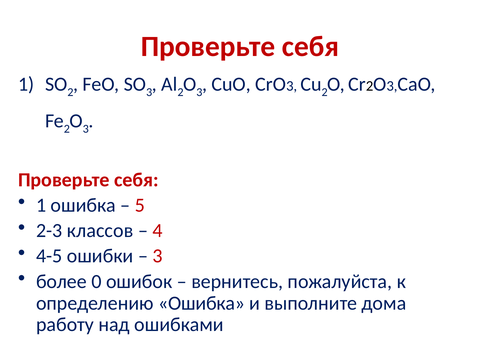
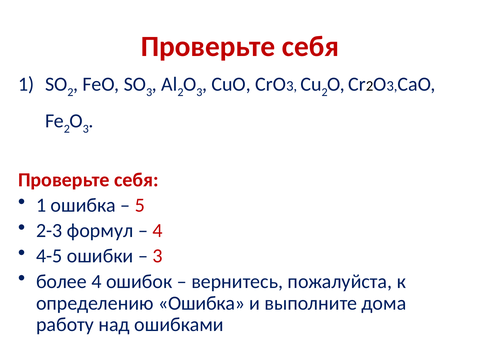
классов: классов -> формул (100, 231)
более 0: 0 -> 4 (96, 281)
